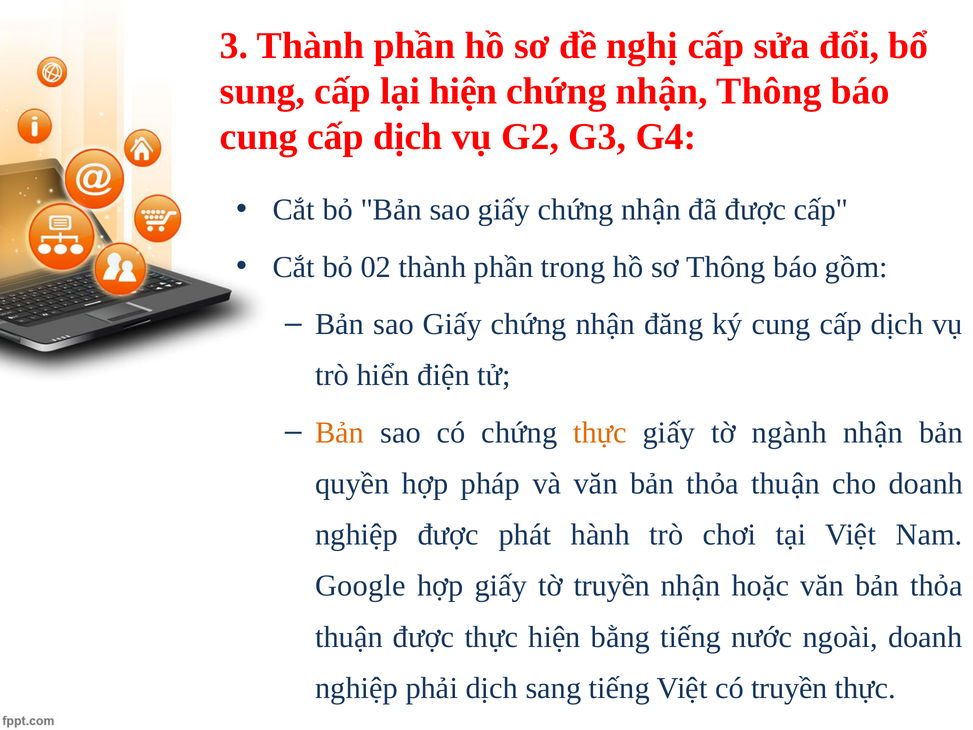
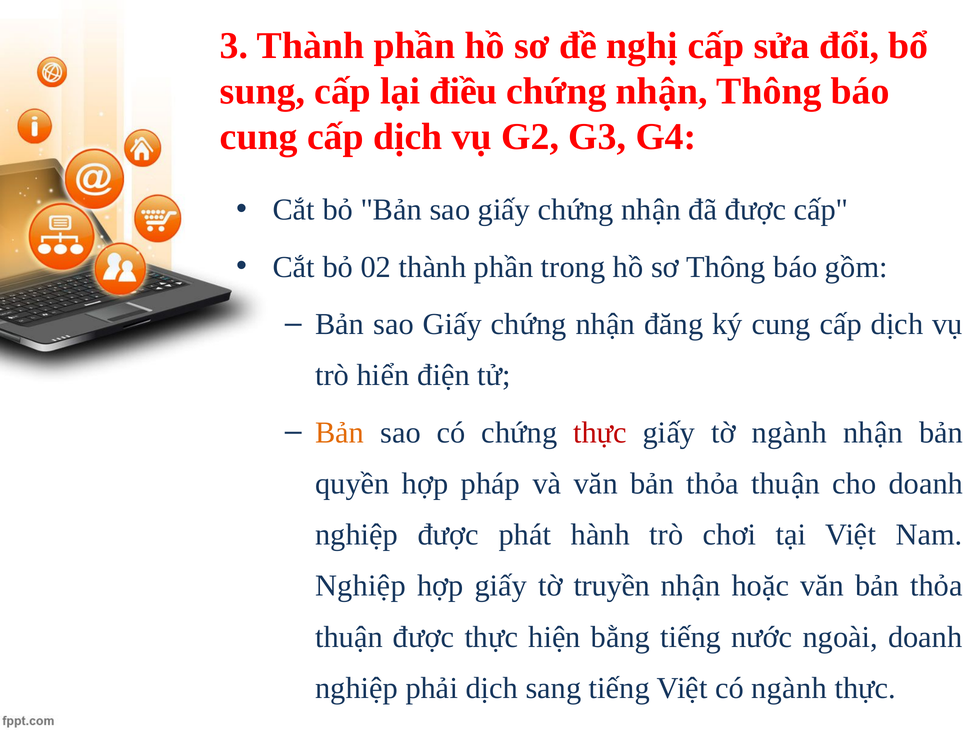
lại hiện: hiện -> điều (463, 91)
thực colour: orange -> red (600, 432)
Google: Google -> Nghiệp (360, 586)
có truyền: truyền -> ngành (789, 688)
